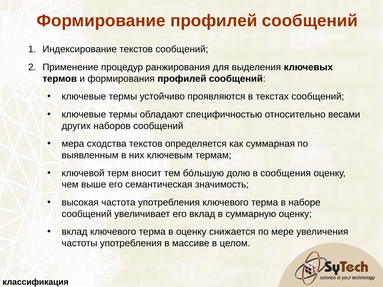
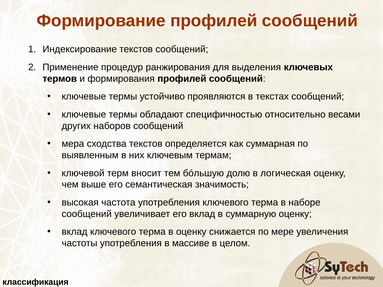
сообщения: сообщения -> логическая (286, 173)
